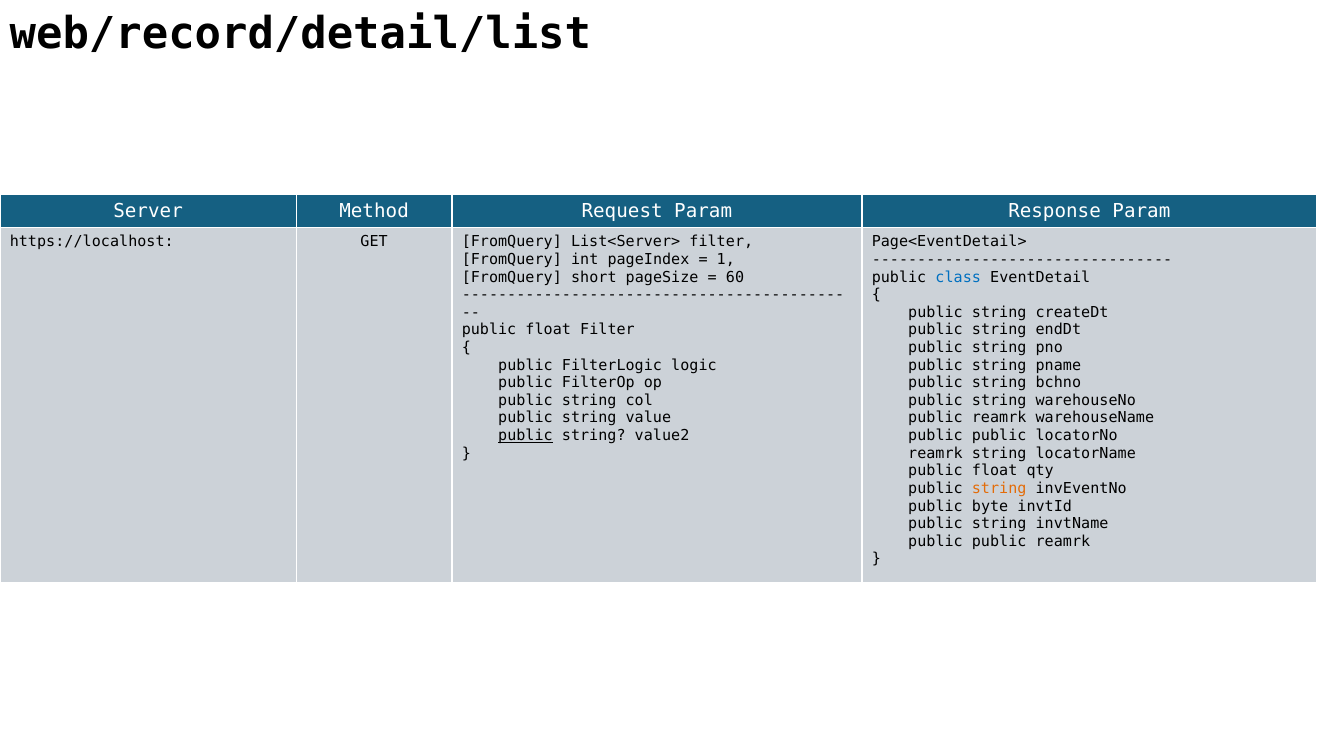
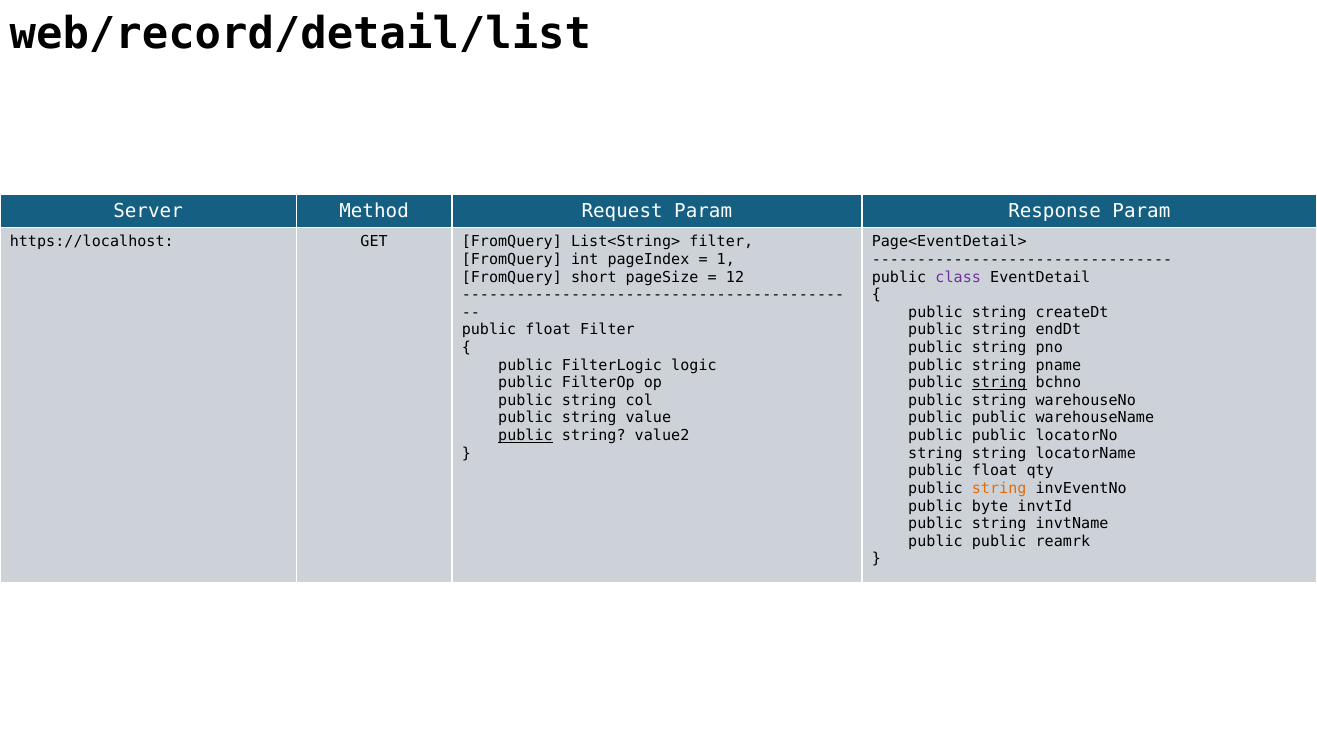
List<Server>: List<Server> -> List<String> (626, 242)
60: 60 -> 12 (735, 277)
class colour: blue -> purple (958, 277)
string underline: none -> present (999, 383)
reamrk: reamrk -> public (999, 418)
reamrk: reamrk -> string (935, 453)
